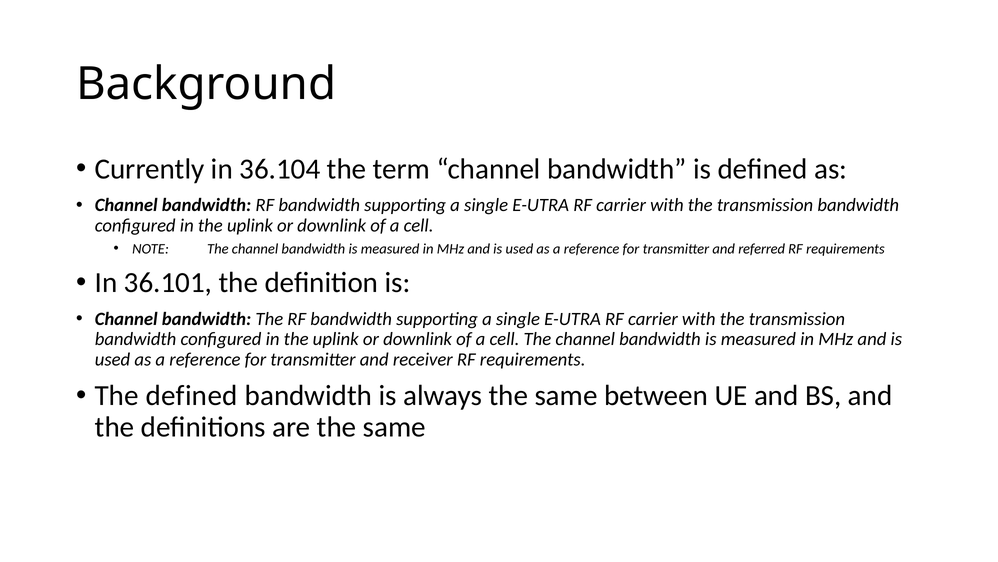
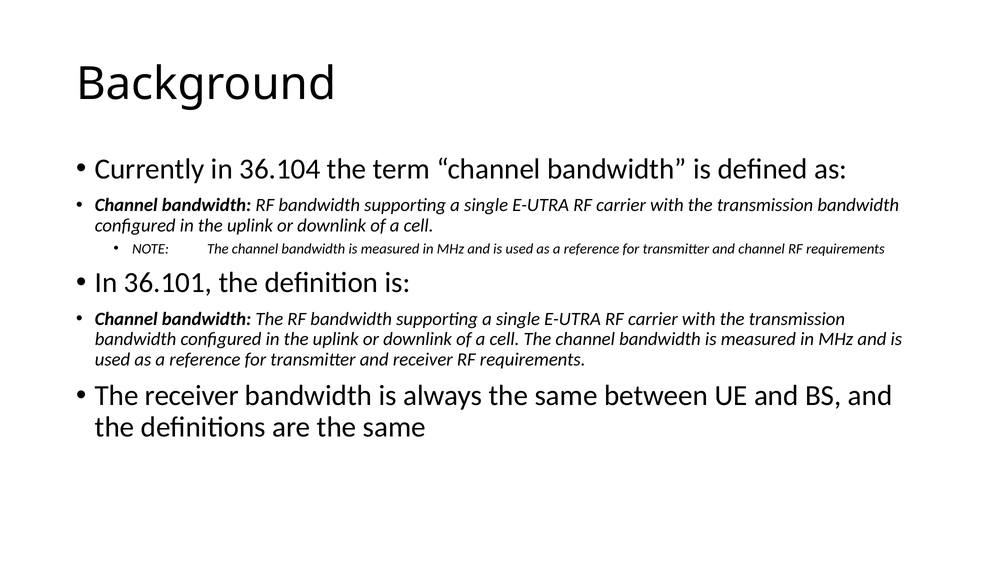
and referred: referred -> channel (762, 248)
The defined: defined -> receiver (192, 395)
